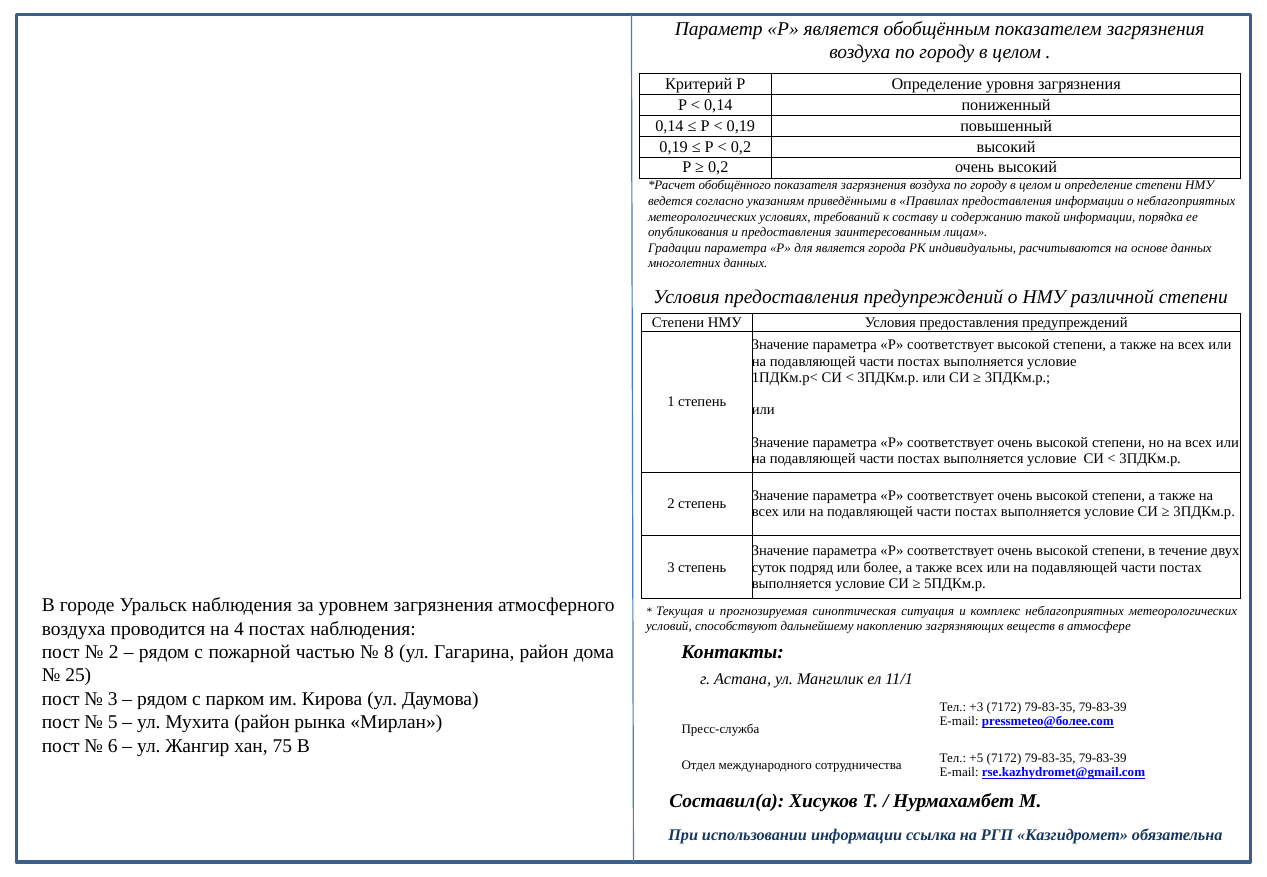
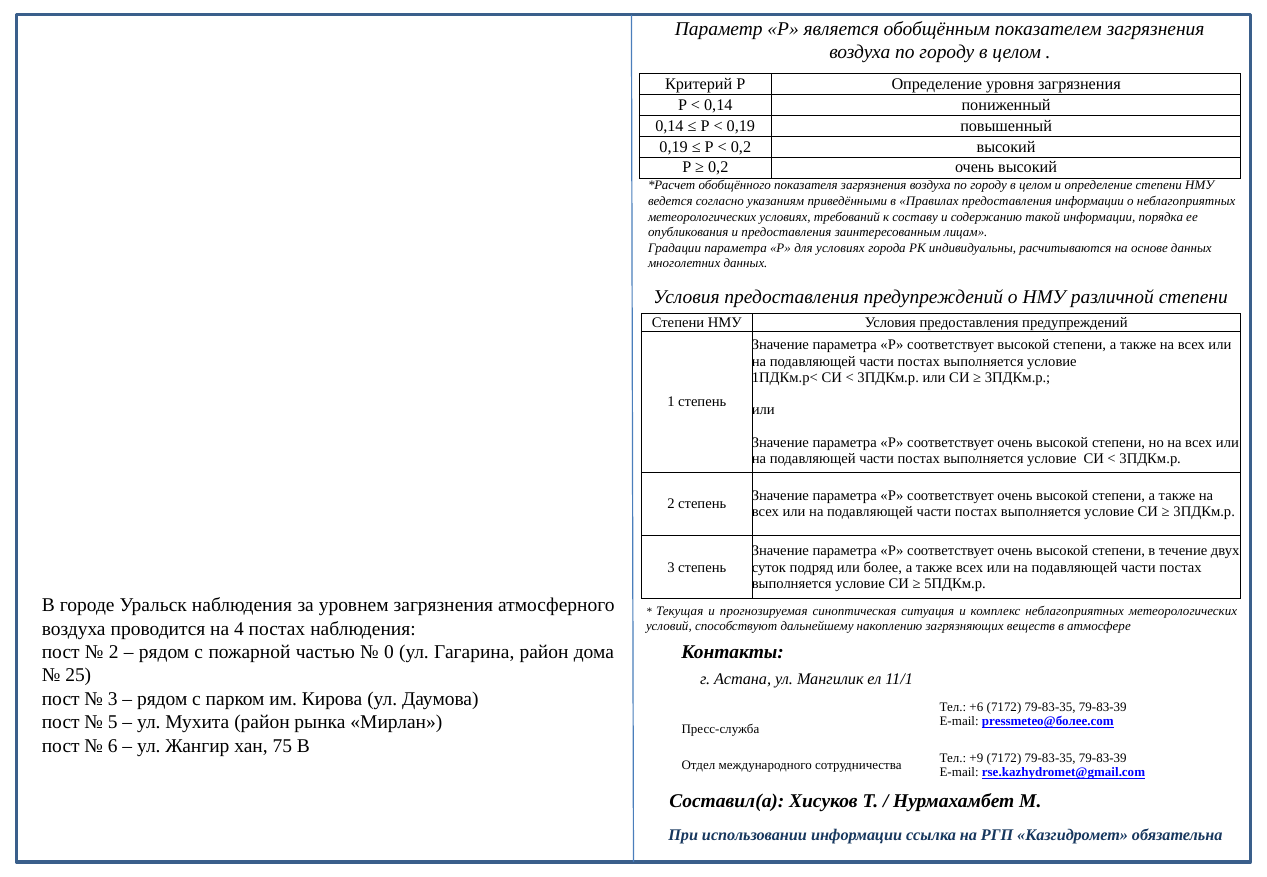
для является: является -> условиях (840, 248)
8: 8 -> 0 (389, 652)
+3: +3 -> +6 (976, 707)
+5: +5 -> +9 (976, 758)
